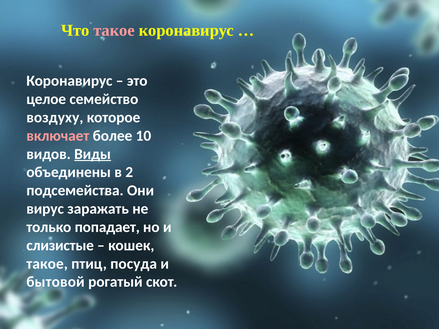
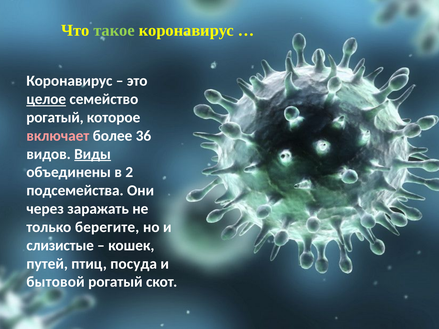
такое colour: pink -> light green (114, 30)
целое underline: none -> present (46, 99)
воздуху: воздуху -> рогатый (55, 118)
10: 10 -> 36 (143, 136)
вирус: вирус -> через (45, 209)
попадает: попадает -> берегите (107, 227)
такое: такое -> путей (47, 264)
